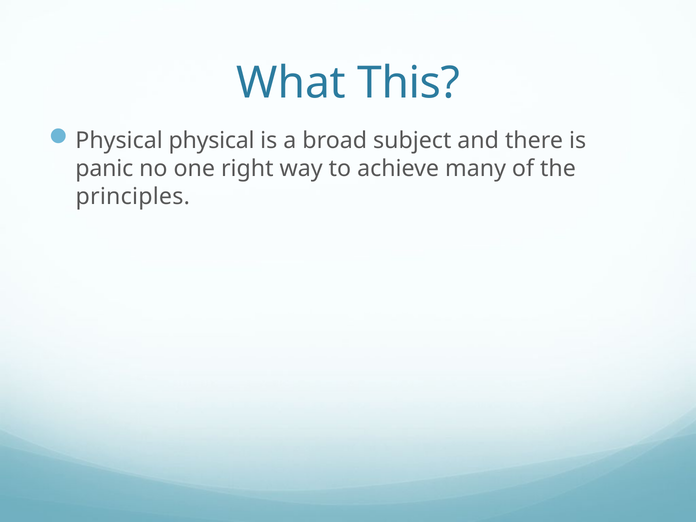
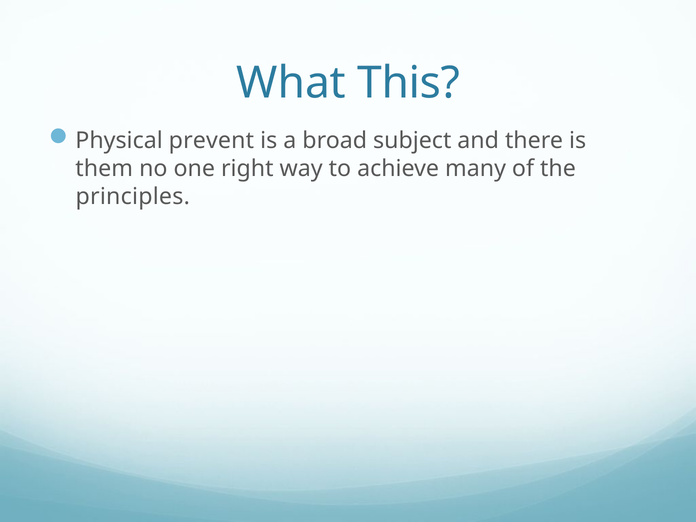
Physical physical: physical -> prevent (211, 141)
panic: panic -> them (104, 169)
